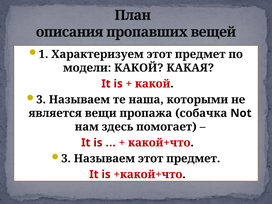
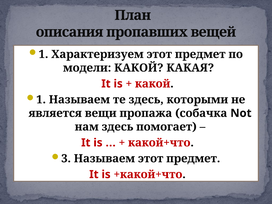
3: 3 -> 1 (41, 100)
те наша: наша -> здесь (146, 100)
